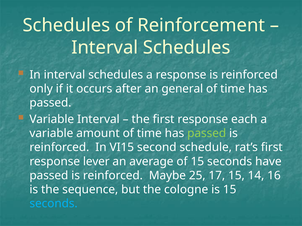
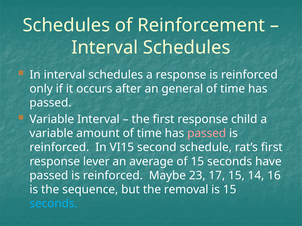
each: each -> child (244, 119)
passed colour: light green -> pink (207, 134)
25: 25 -> 23 (197, 176)
cologne: cologne -> removal (186, 190)
